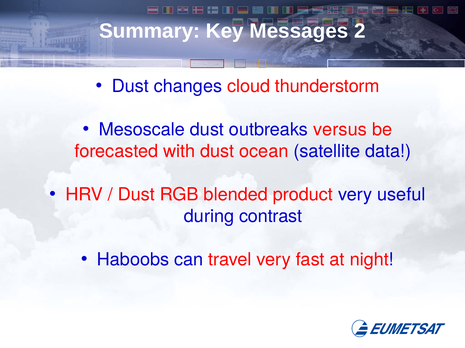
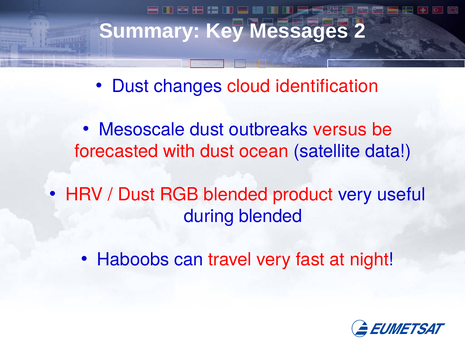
thunderstorm: thunderstorm -> identification (327, 86)
during contrast: contrast -> blended (271, 217)
